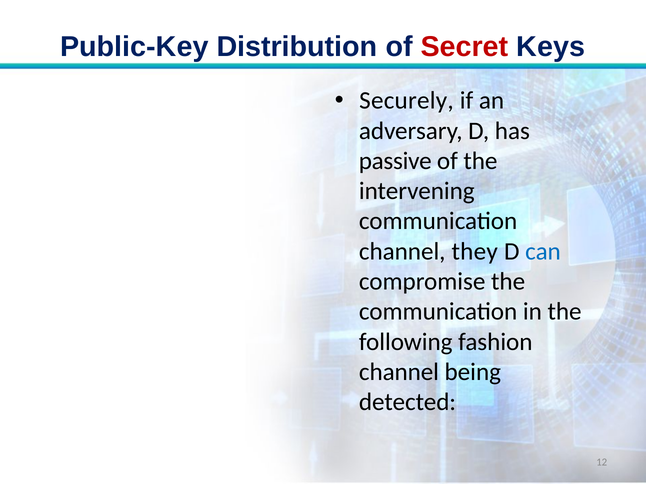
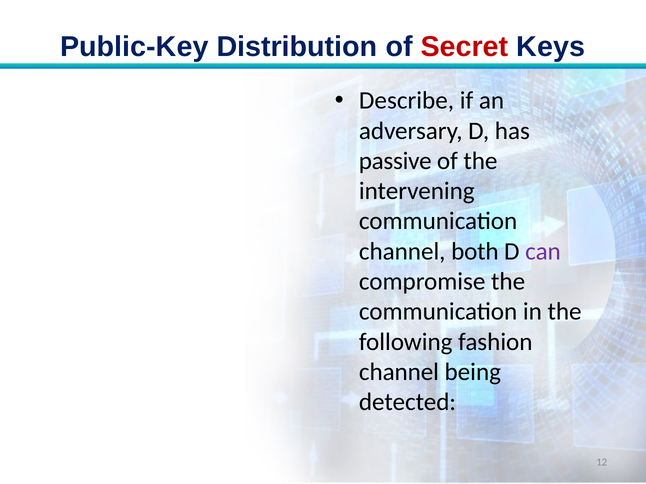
Securely: Securely -> Describe (407, 101)
they: they -> both (475, 252)
can colour: blue -> purple (543, 252)
